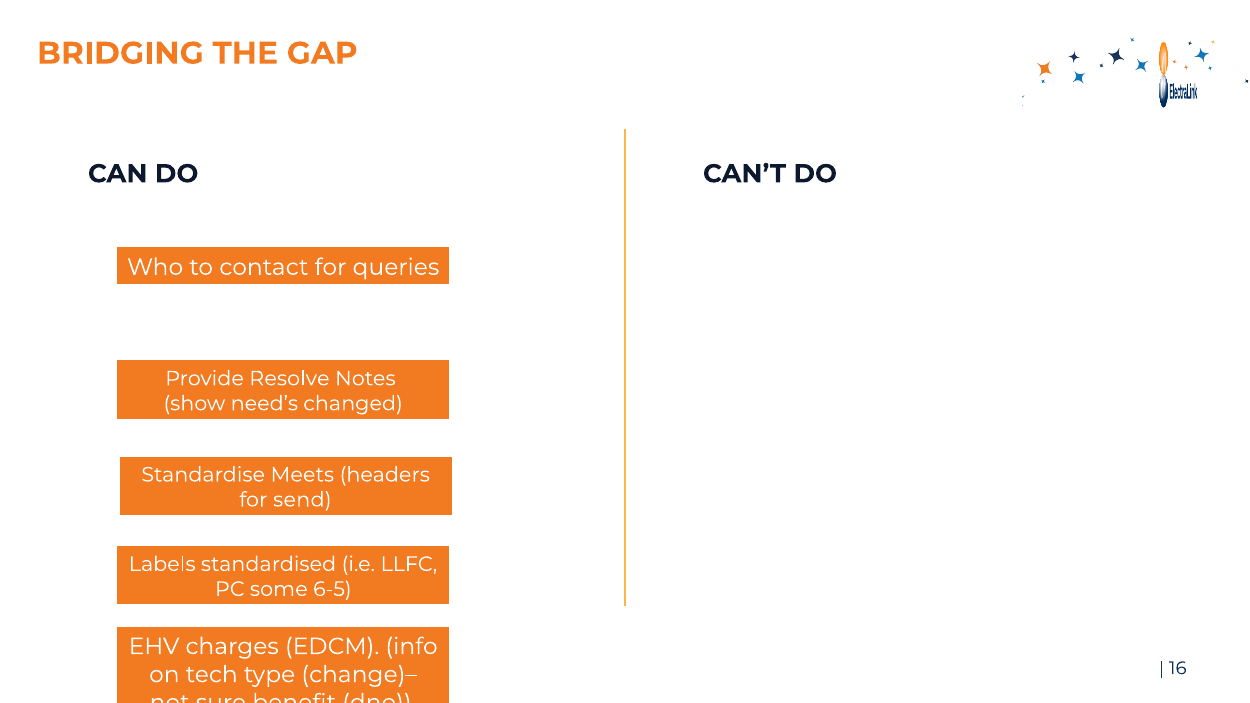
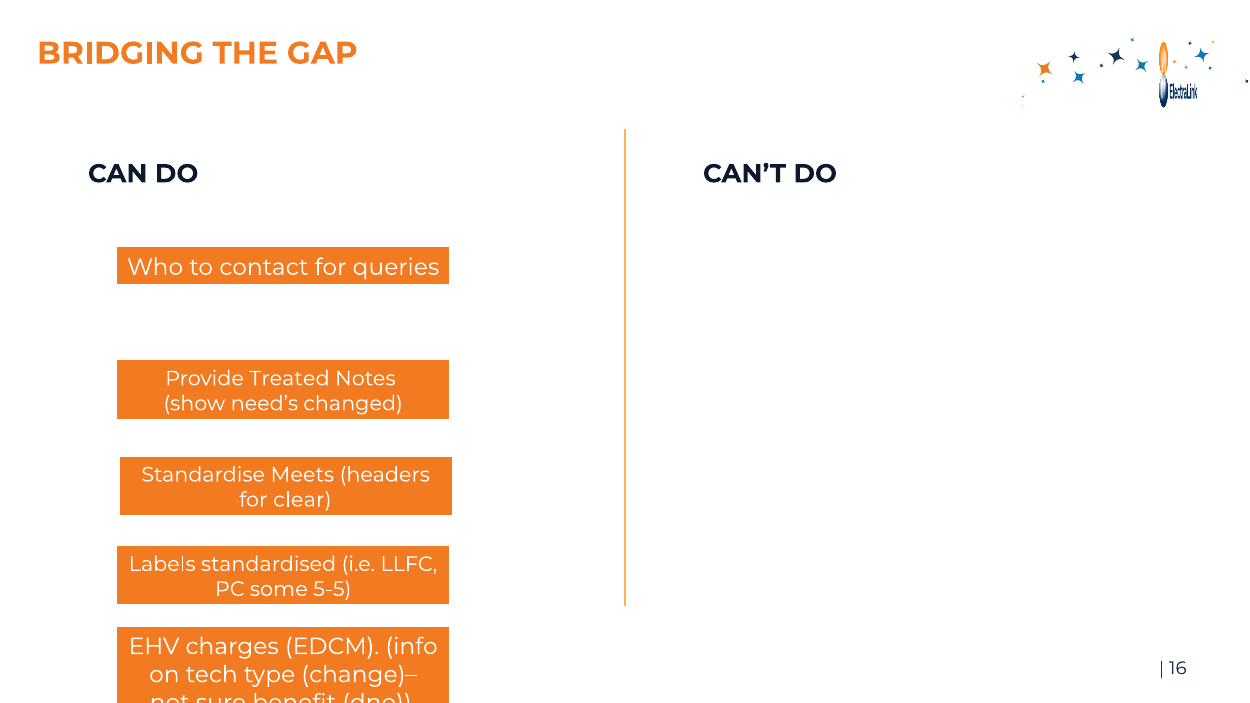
Resolve: Resolve -> Treated (289, 379)
send: send -> clear (302, 500)
6-5: 6-5 -> 5-5 (332, 589)
